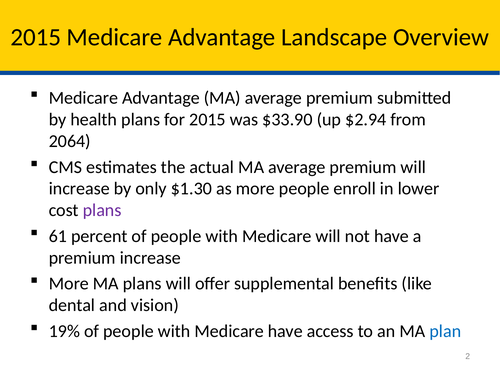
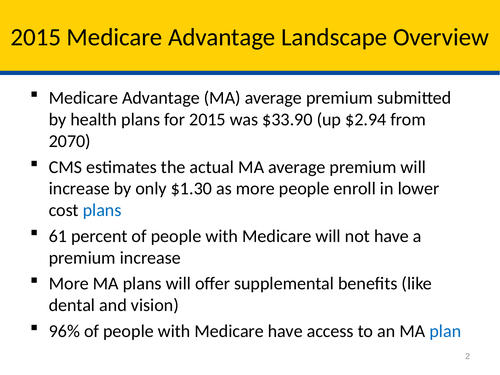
2064: 2064 -> 2070 (70, 141)
plans colour: purple -> blue (102, 210)
19%: 19% -> 96% (64, 331)
